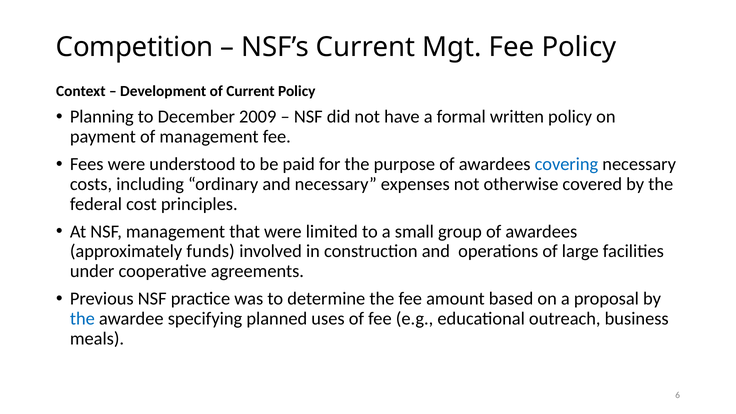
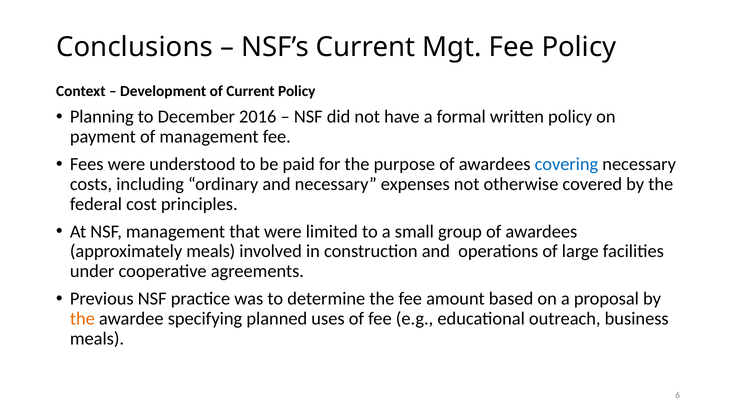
Competition: Competition -> Conclusions (135, 47)
2009: 2009 -> 2016 (258, 117)
approximately funds: funds -> meals (211, 251)
the colour: blue -> orange (82, 319)
